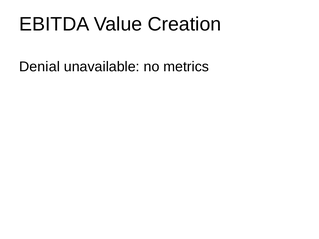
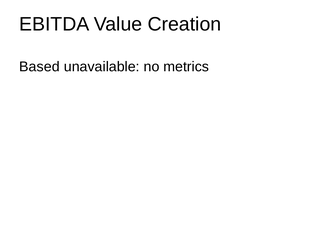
Denial: Denial -> Based (40, 67)
